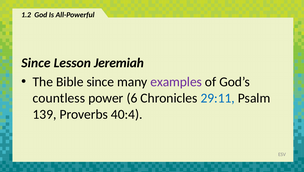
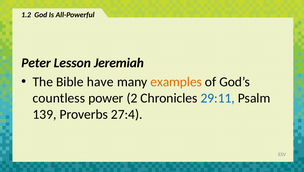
Since: Since -> Peter (36, 63)
Bible since: since -> have (100, 82)
examples colour: purple -> orange (176, 82)
6: 6 -> 2 (132, 98)
40:4: 40:4 -> 27:4 (127, 114)
